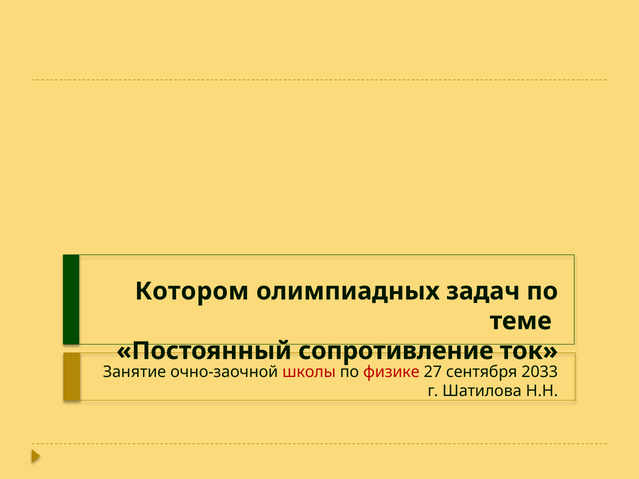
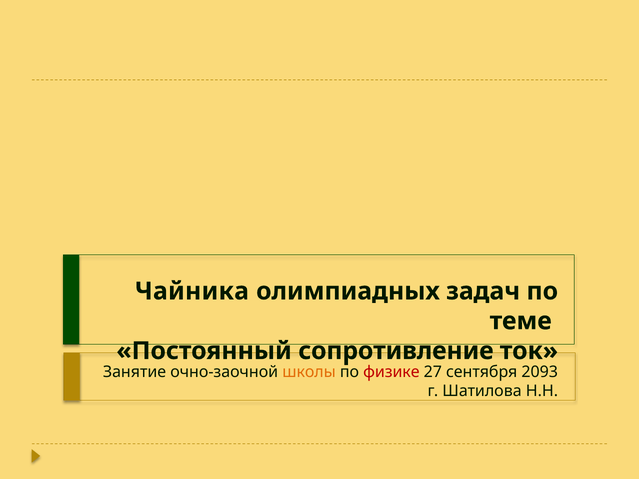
Котором: Котором -> Чайника (192, 291)
школы colour: red -> orange (309, 372)
2033: 2033 -> 2093 (540, 372)
